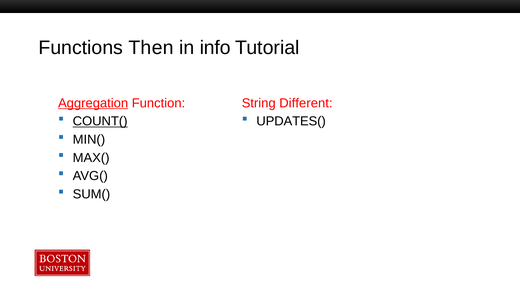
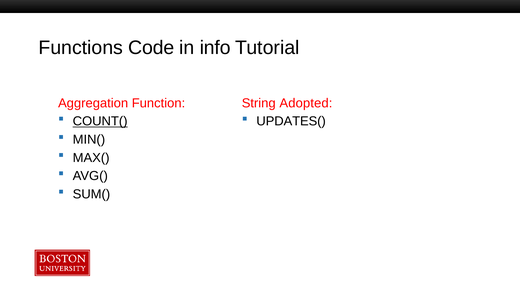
Then: Then -> Code (151, 48)
Aggregation underline: present -> none (93, 103)
Different: Different -> Adopted (306, 103)
